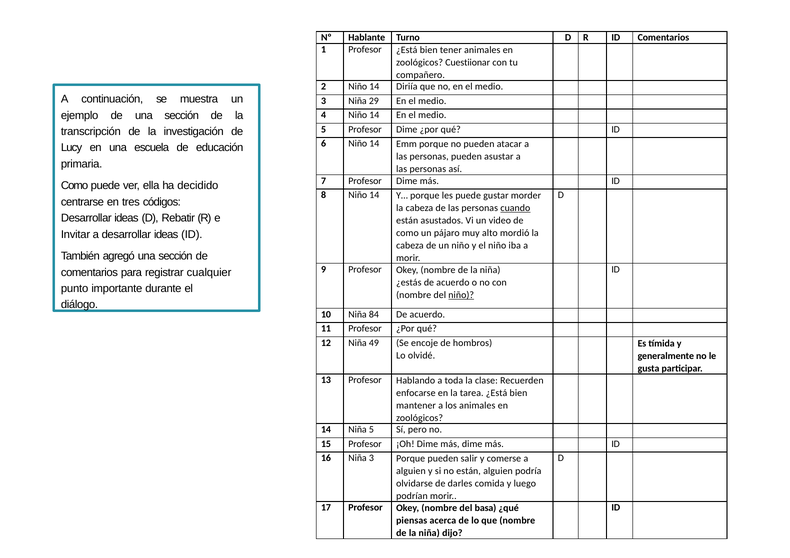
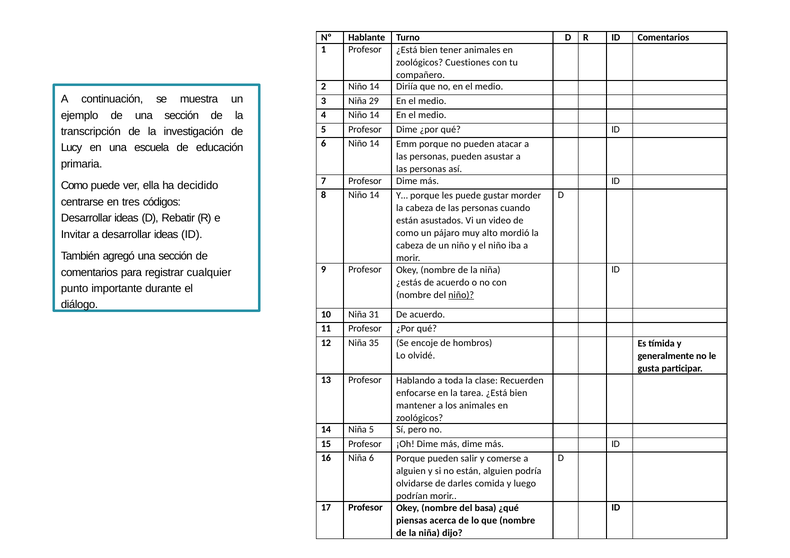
Cuestiionar: Cuestiionar -> Cuestiones (468, 63)
cuando underline: present -> none (515, 208)
84: 84 -> 31 (374, 315)
49: 49 -> 35 (374, 343)
Niña 3: 3 -> 6 (371, 459)
